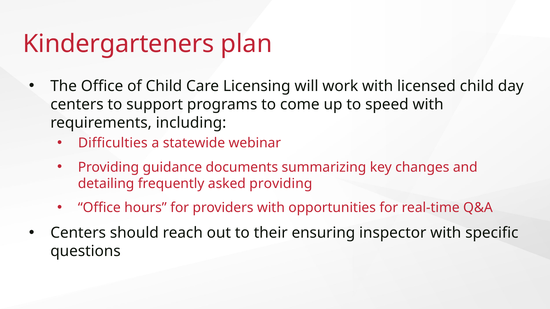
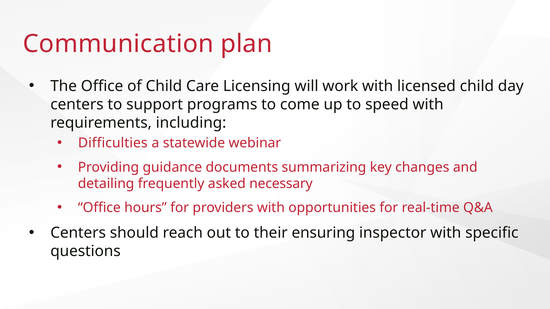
Kindergarteners: Kindergarteners -> Communication (118, 44)
asked providing: providing -> necessary (281, 184)
